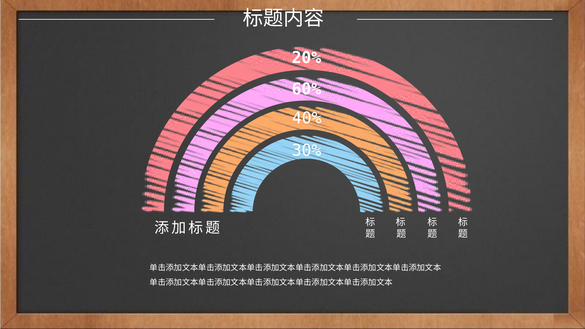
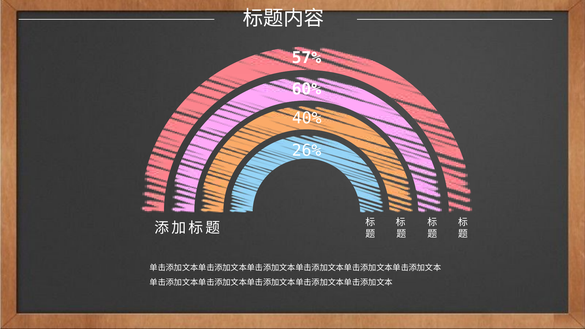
20%: 20% -> 57% (307, 58)
30%: 30% -> 26% (307, 150)
